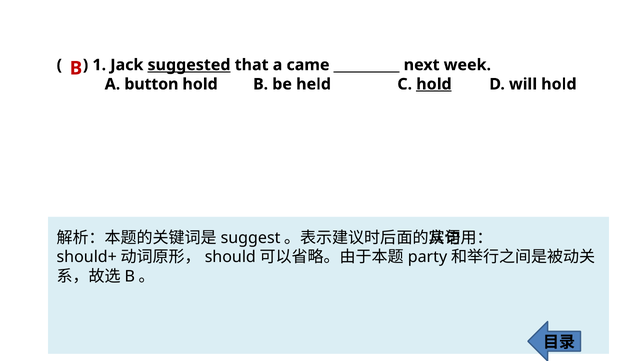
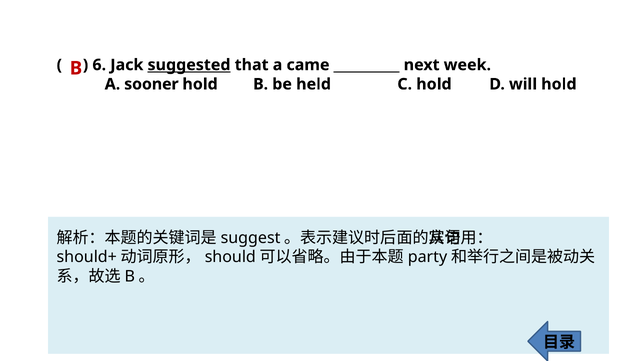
1: 1 -> 6 (99, 65)
button: button -> sooner (151, 84)
hold underline: present -> none (434, 84)
